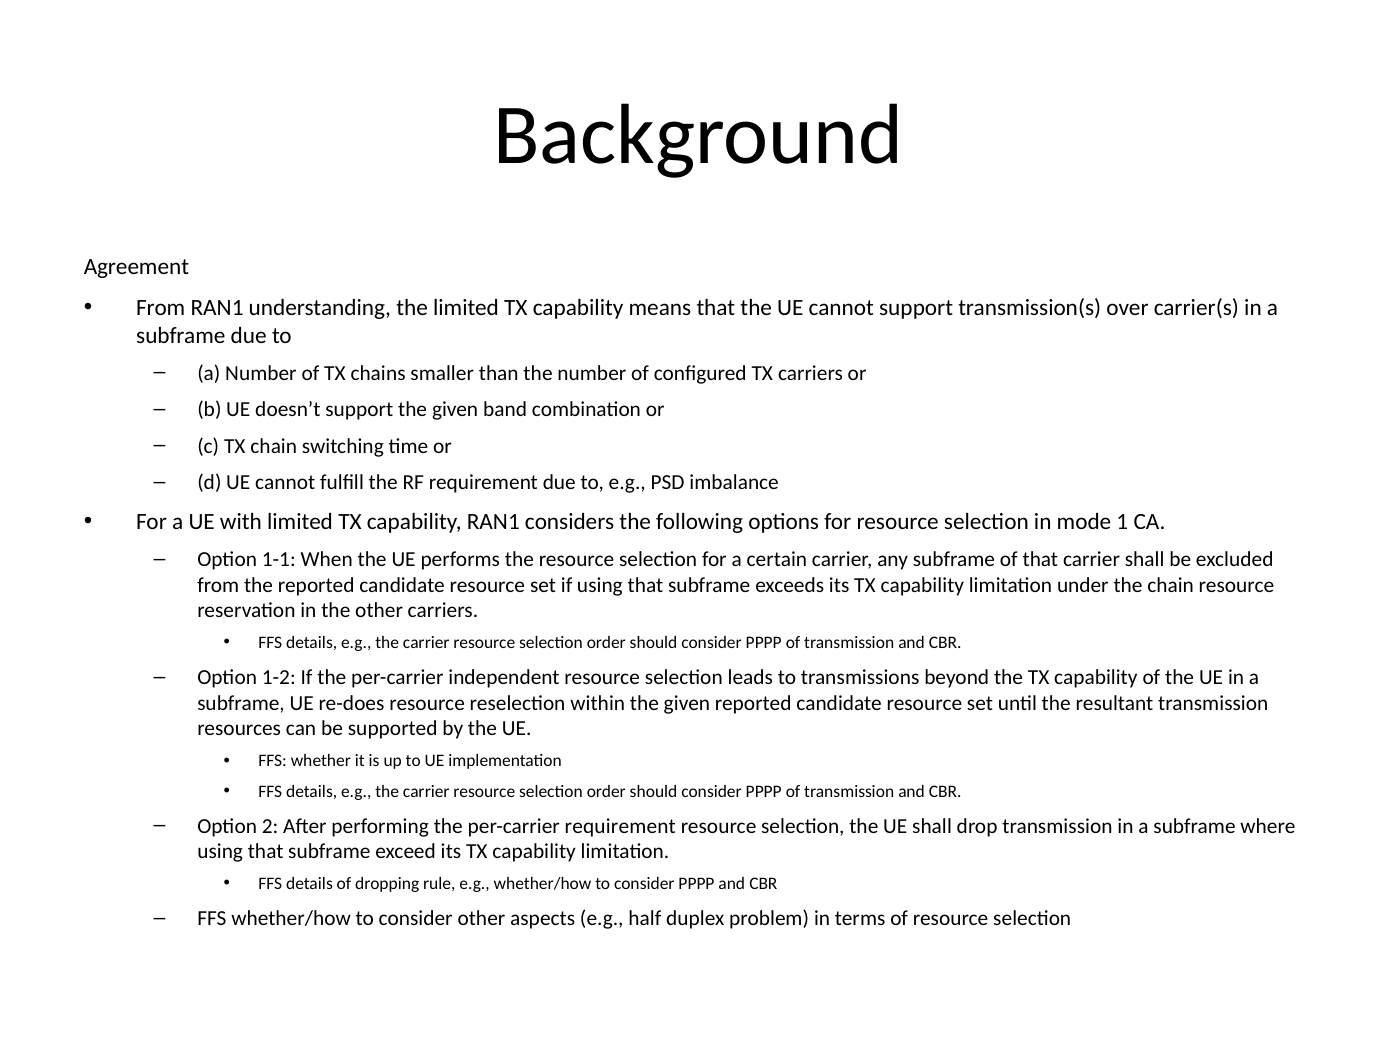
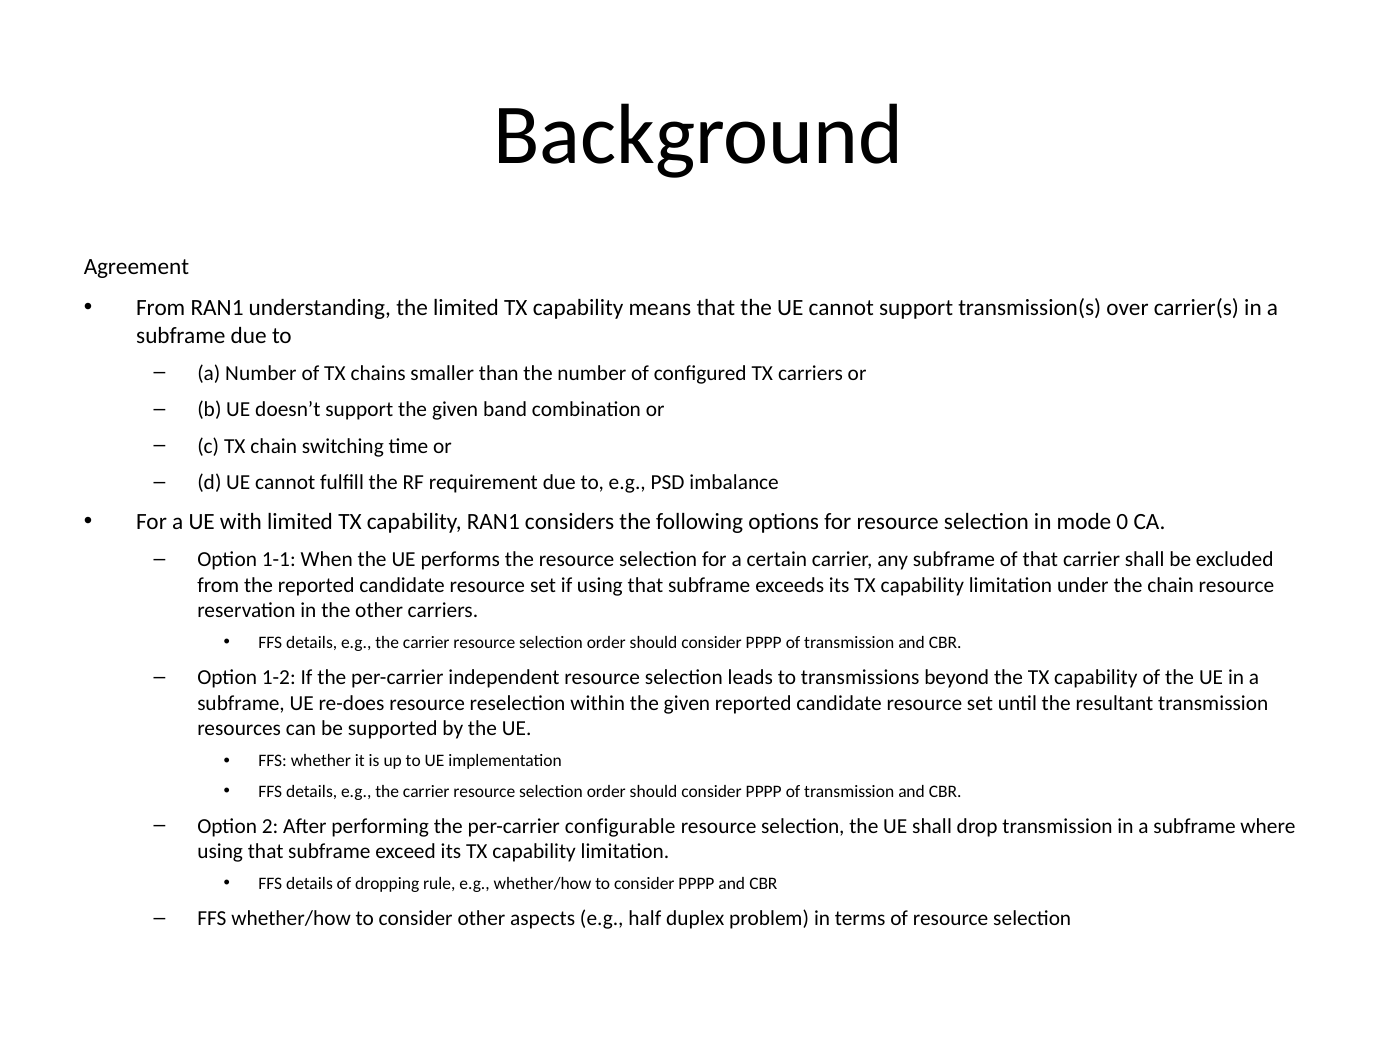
1: 1 -> 0 (1122, 522)
per-carrier requirement: requirement -> configurable (620, 826)
